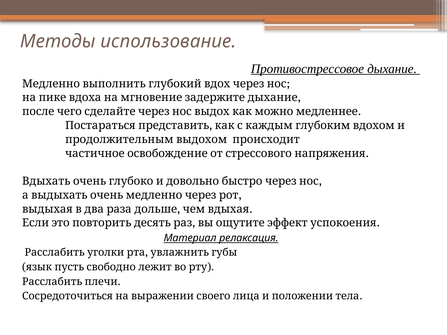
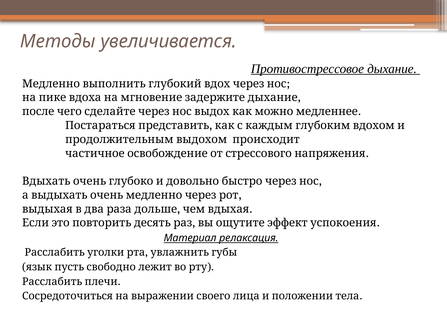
использование: использование -> увеличивается (168, 42)
